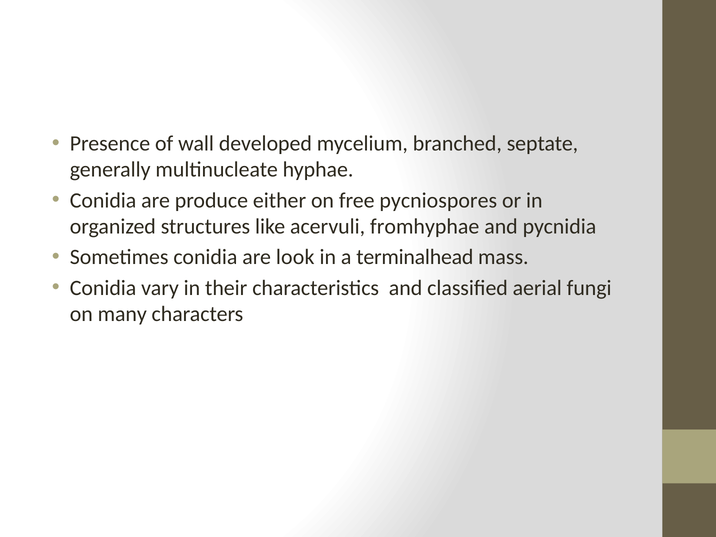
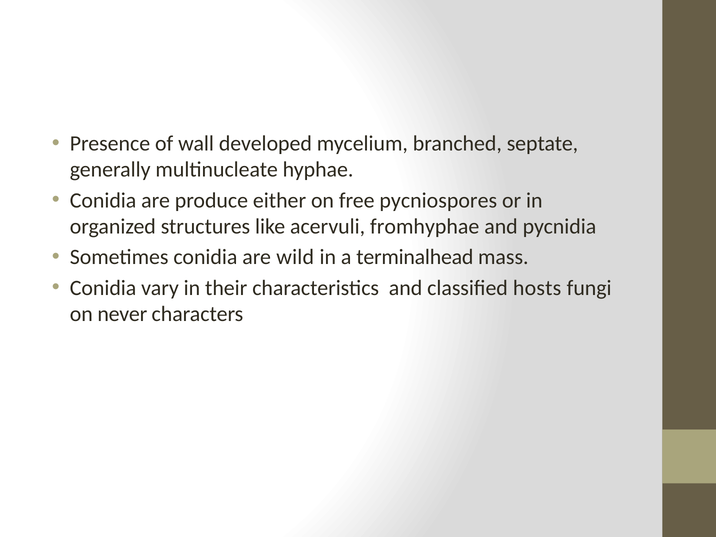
look: look -> wild (295, 257)
aerial: aerial -> hosts (537, 288)
many: many -> never (122, 314)
